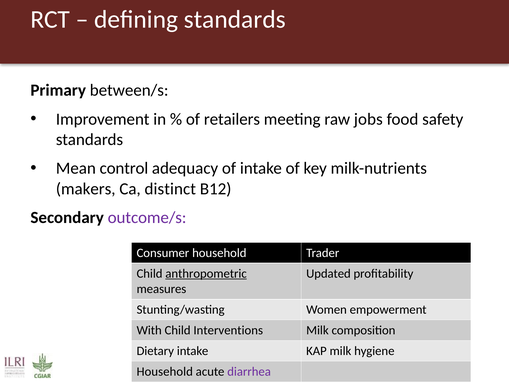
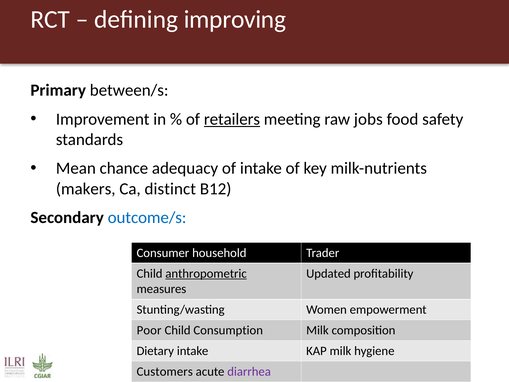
defining standards: standards -> improving (235, 20)
retailers underline: none -> present (232, 119)
control: control -> chance (124, 168)
outcome/s colour: purple -> blue (147, 217)
With: With -> Poor (149, 330)
Interventions: Interventions -> Consumption (228, 330)
Household: Household -> Customers (165, 371)
